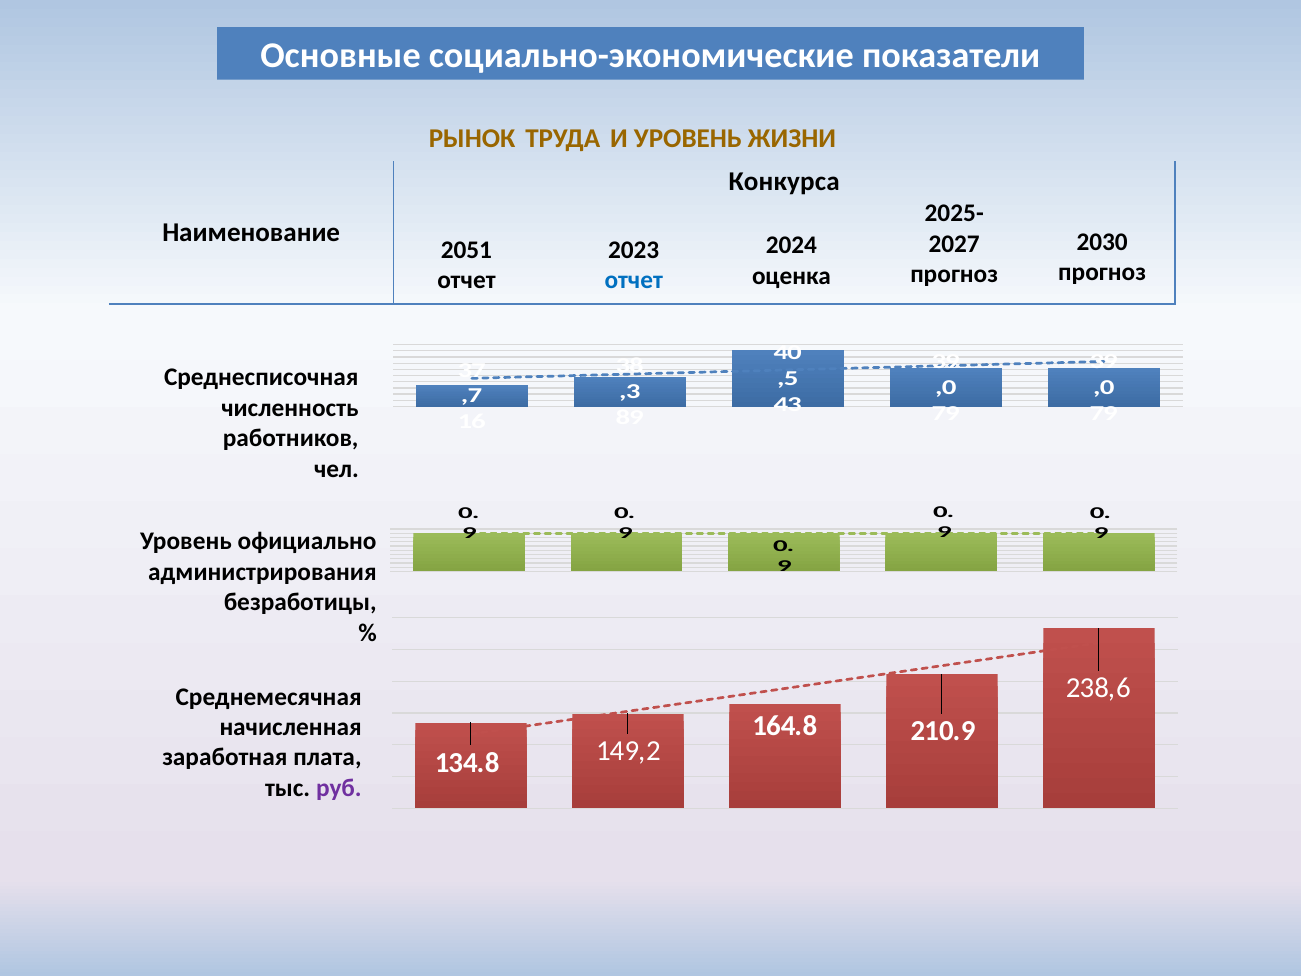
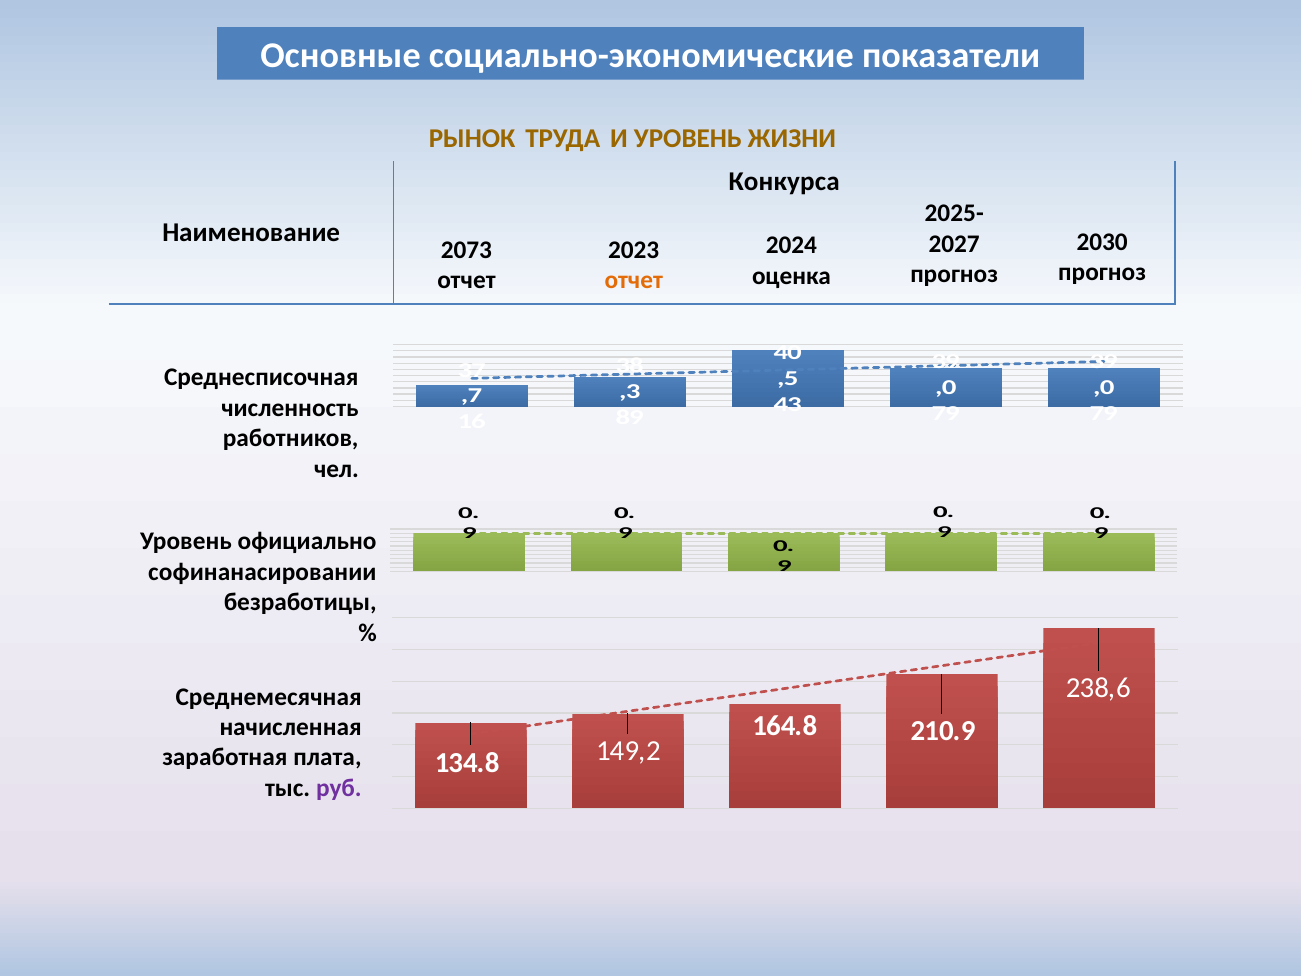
2051: 2051 -> 2073 (466, 250)
отчет colour: blue -> orange (634, 280)
администрирования: администрирования -> софинанасировании (262, 572)
